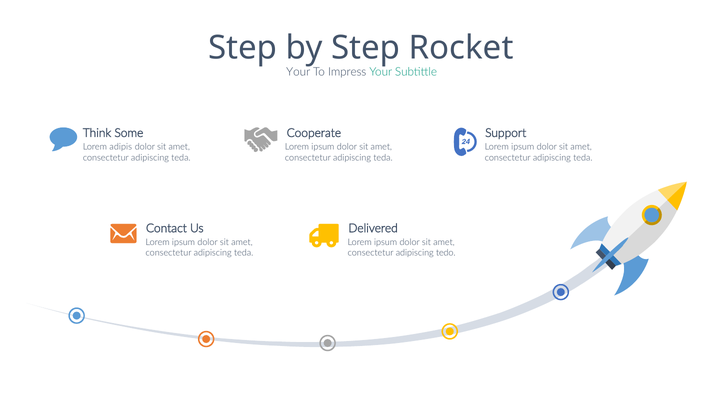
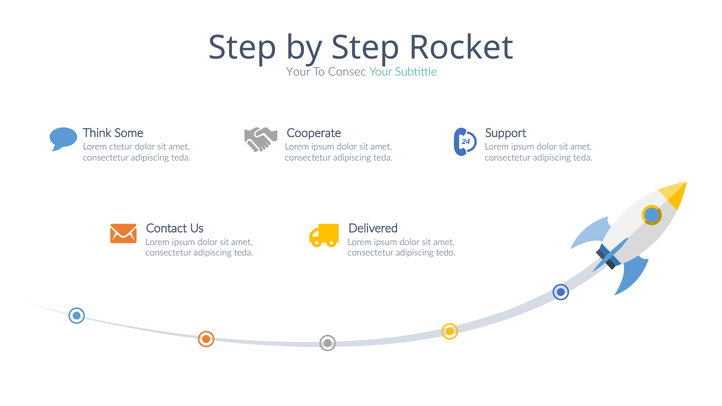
Impress: Impress -> Consec (347, 72)
adipis: adipis -> ctetur (121, 147)
